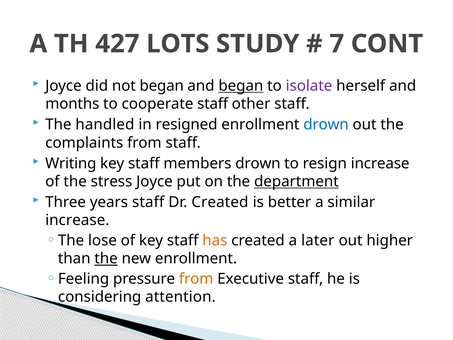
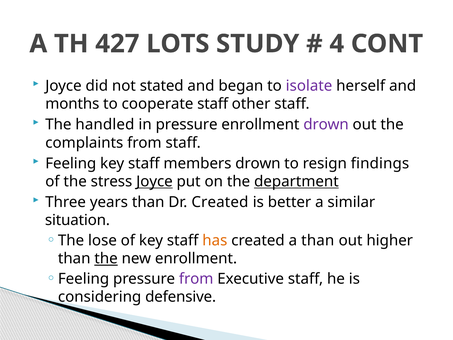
7: 7 -> 4 (337, 44)
not began: began -> stated (162, 86)
began underline: present -> none (241, 86)
in resigned: resigned -> pressure (187, 125)
drown colour: blue -> purple (326, 125)
Writing: Writing -> Feeling (71, 163)
resign increase: increase -> findings (380, 163)
Joyce underline: none -> present (154, 181)
years staff: staff -> than (148, 202)
increase: increase -> situation (77, 220)
a later: later -> than (318, 240)
from colour: orange -> purple (196, 279)
attention: attention -> defensive (181, 297)
